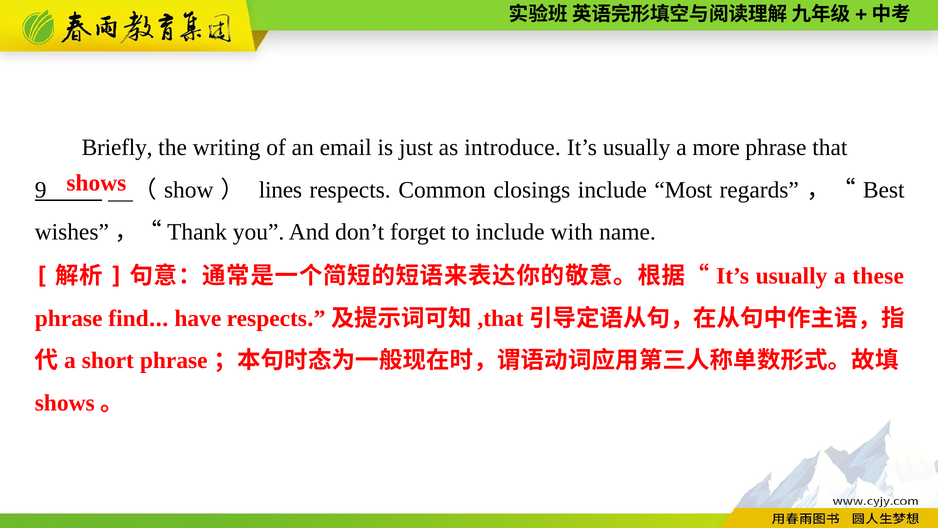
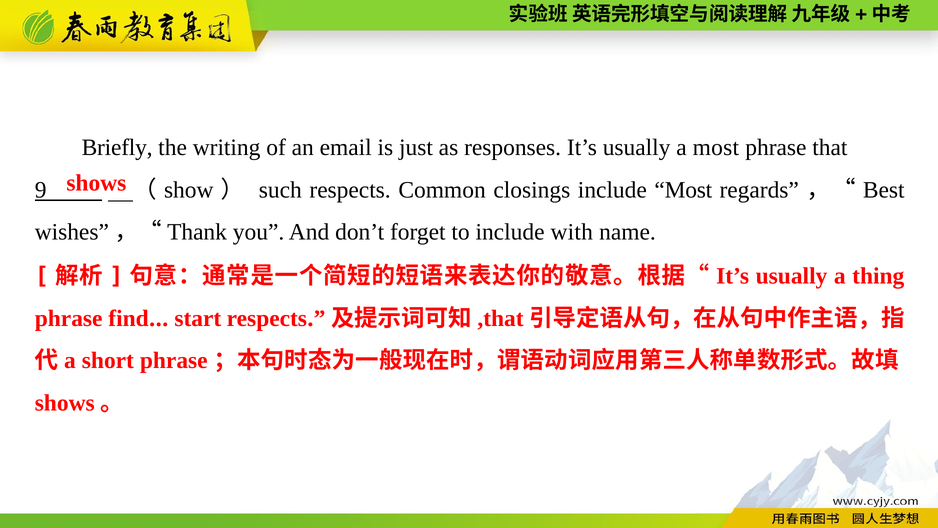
introduce: introduce -> responses (513, 148)
a more: more -> most (716, 148)
lines: lines -> such (280, 190)
these: these -> thing (878, 276)
have: have -> start (198, 318)
